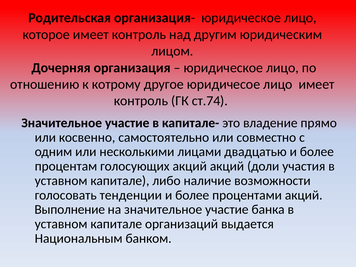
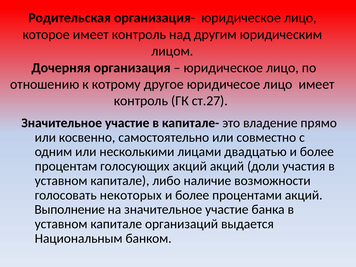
ст.74: ст.74 -> ст.27 (210, 101)
тенденции: тенденции -> некоторых (131, 195)
